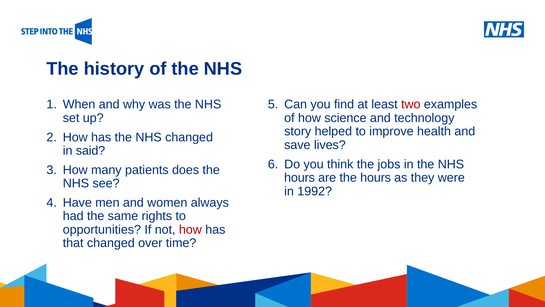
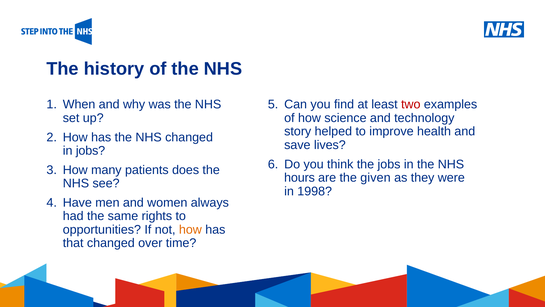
in said: said -> jobs (91, 151)
the hours: hours -> given (375, 177)
1992: 1992 -> 1998 (315, 191)
how colour: red -> orange (190, 229)
